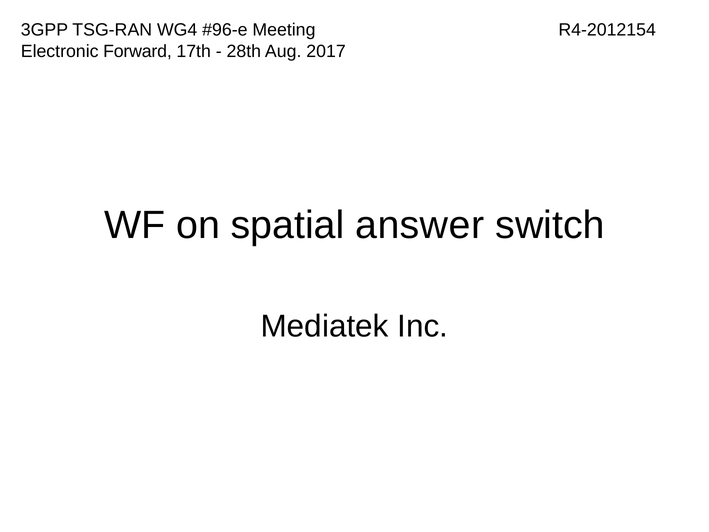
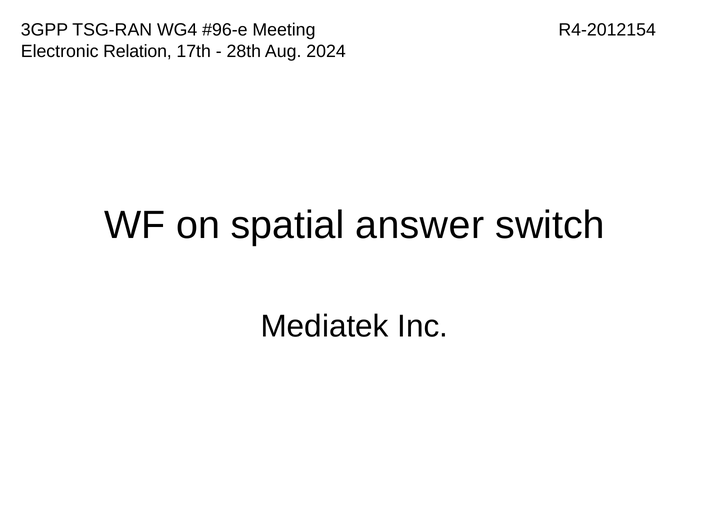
Forward: Forward -> Relation (137, 51)
2017: 2017 -> 2024 (326, 51)
